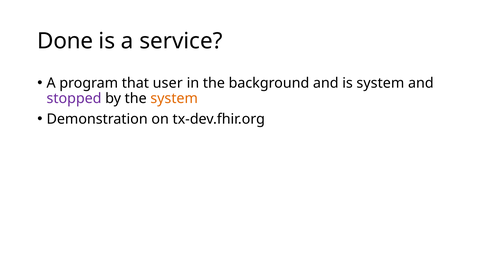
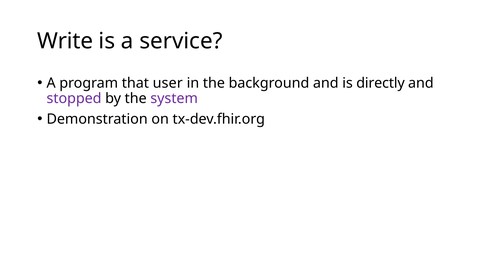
Done: Done -> Write (65, 41)
is system: system -> directly (380, 83)
system colour: orange -> purple (174, 98)
